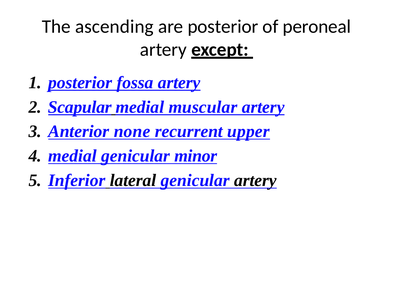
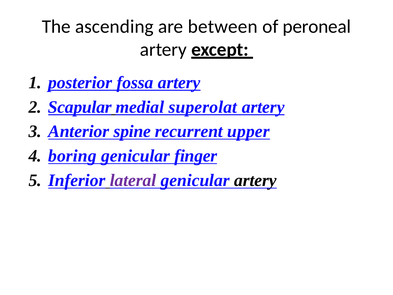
are posterior: posterior -> between (223, 27)
muscular: muscular -> superolat (203, 107)
none: none -> spine (132, 131)
medial: medial -> boring (72, 156)
minor: minor -> finger (196, 156)
lateral colour: black -> purple (133, 180)
